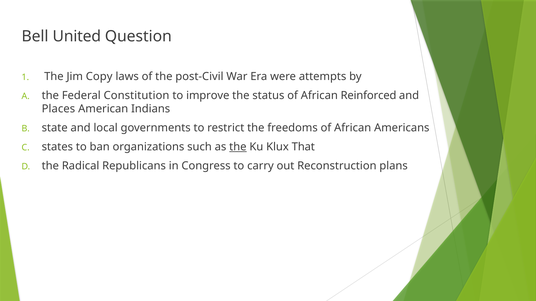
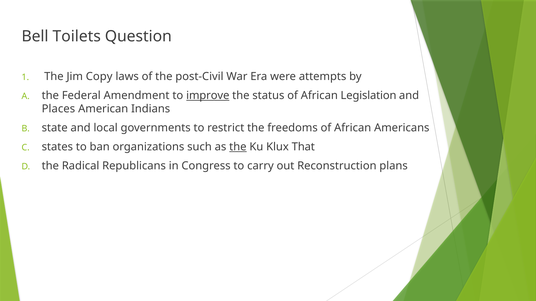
United: United -> Toilets (77, 36)
Constitution: Constitution -> Amendment (137, 96)
improve underline: none -> present (208, 96)
Reinforced: Reinforced -> Legislation (369, 96)
